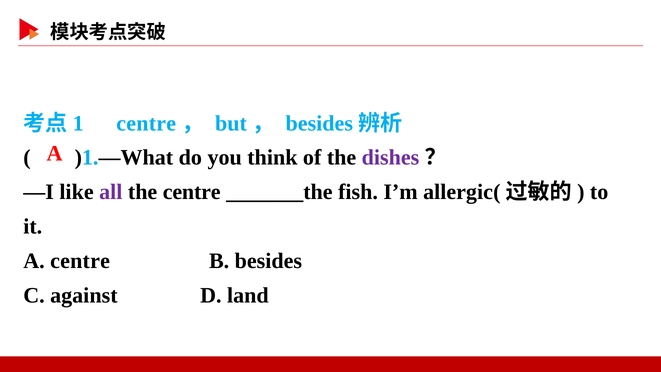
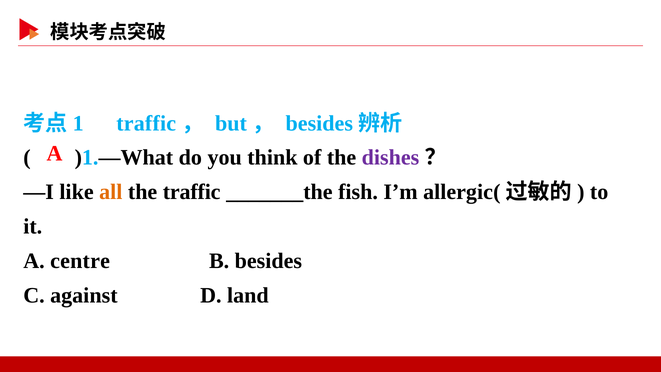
centre: centre -> traffic (146, 123)
all colour: purple -> orange (111, 192)
the centre: centre -> traffic (192, 192)
